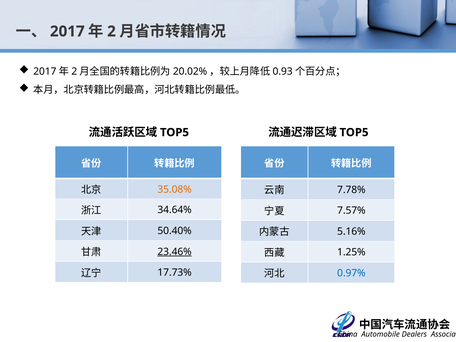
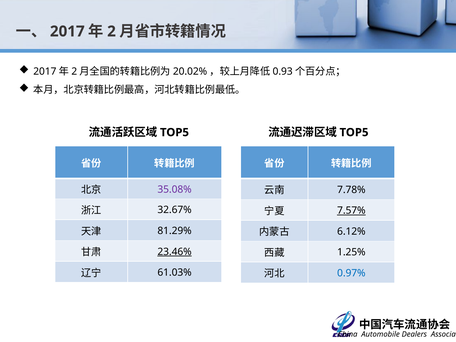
35.08% colour: orange -> purple (175, 189)
34.64%: 34.64% -> 32.67% (175, 210)
7.57% underline: none -> present (351, 211)
50.40%: 50.40% -> 81.29% (175, 231)
5.16%: 5.16% -> 6.12% (351, 231)
17.73%: 17.73% -> 61.03% (175, 273)
